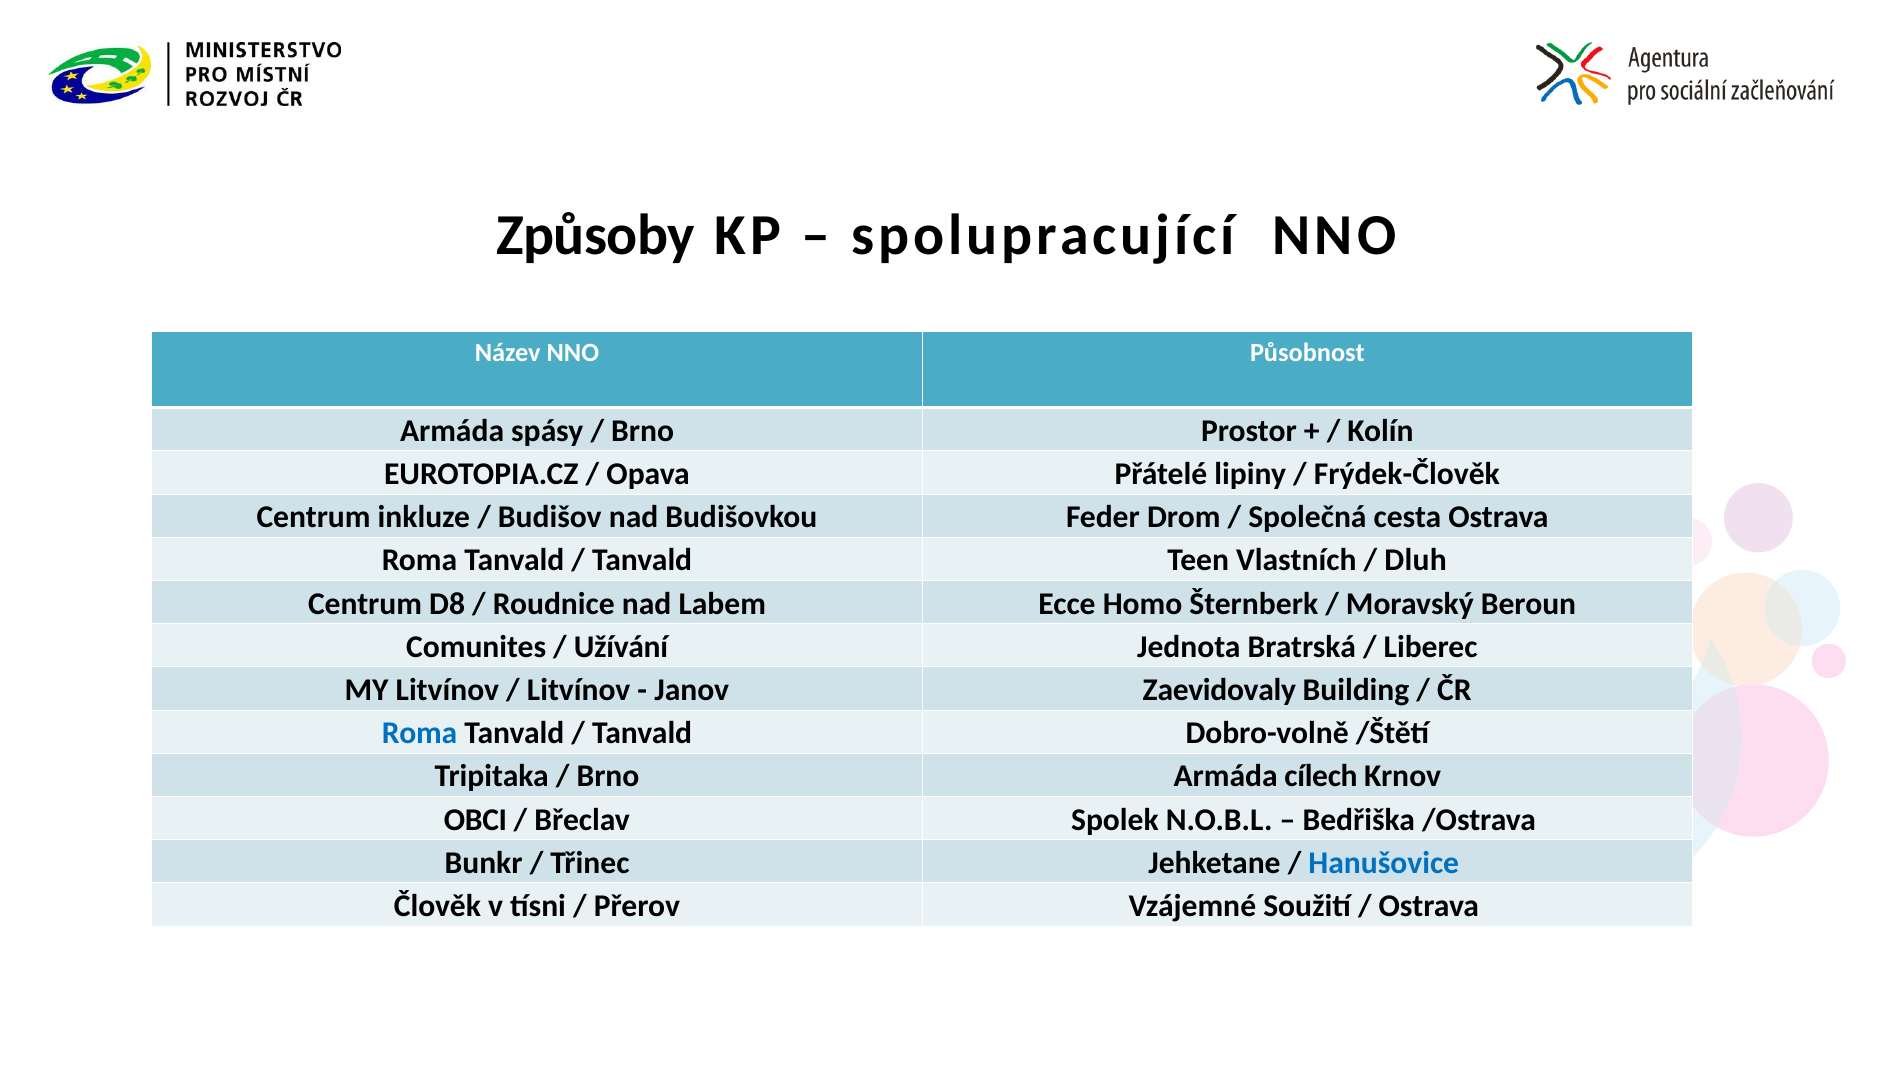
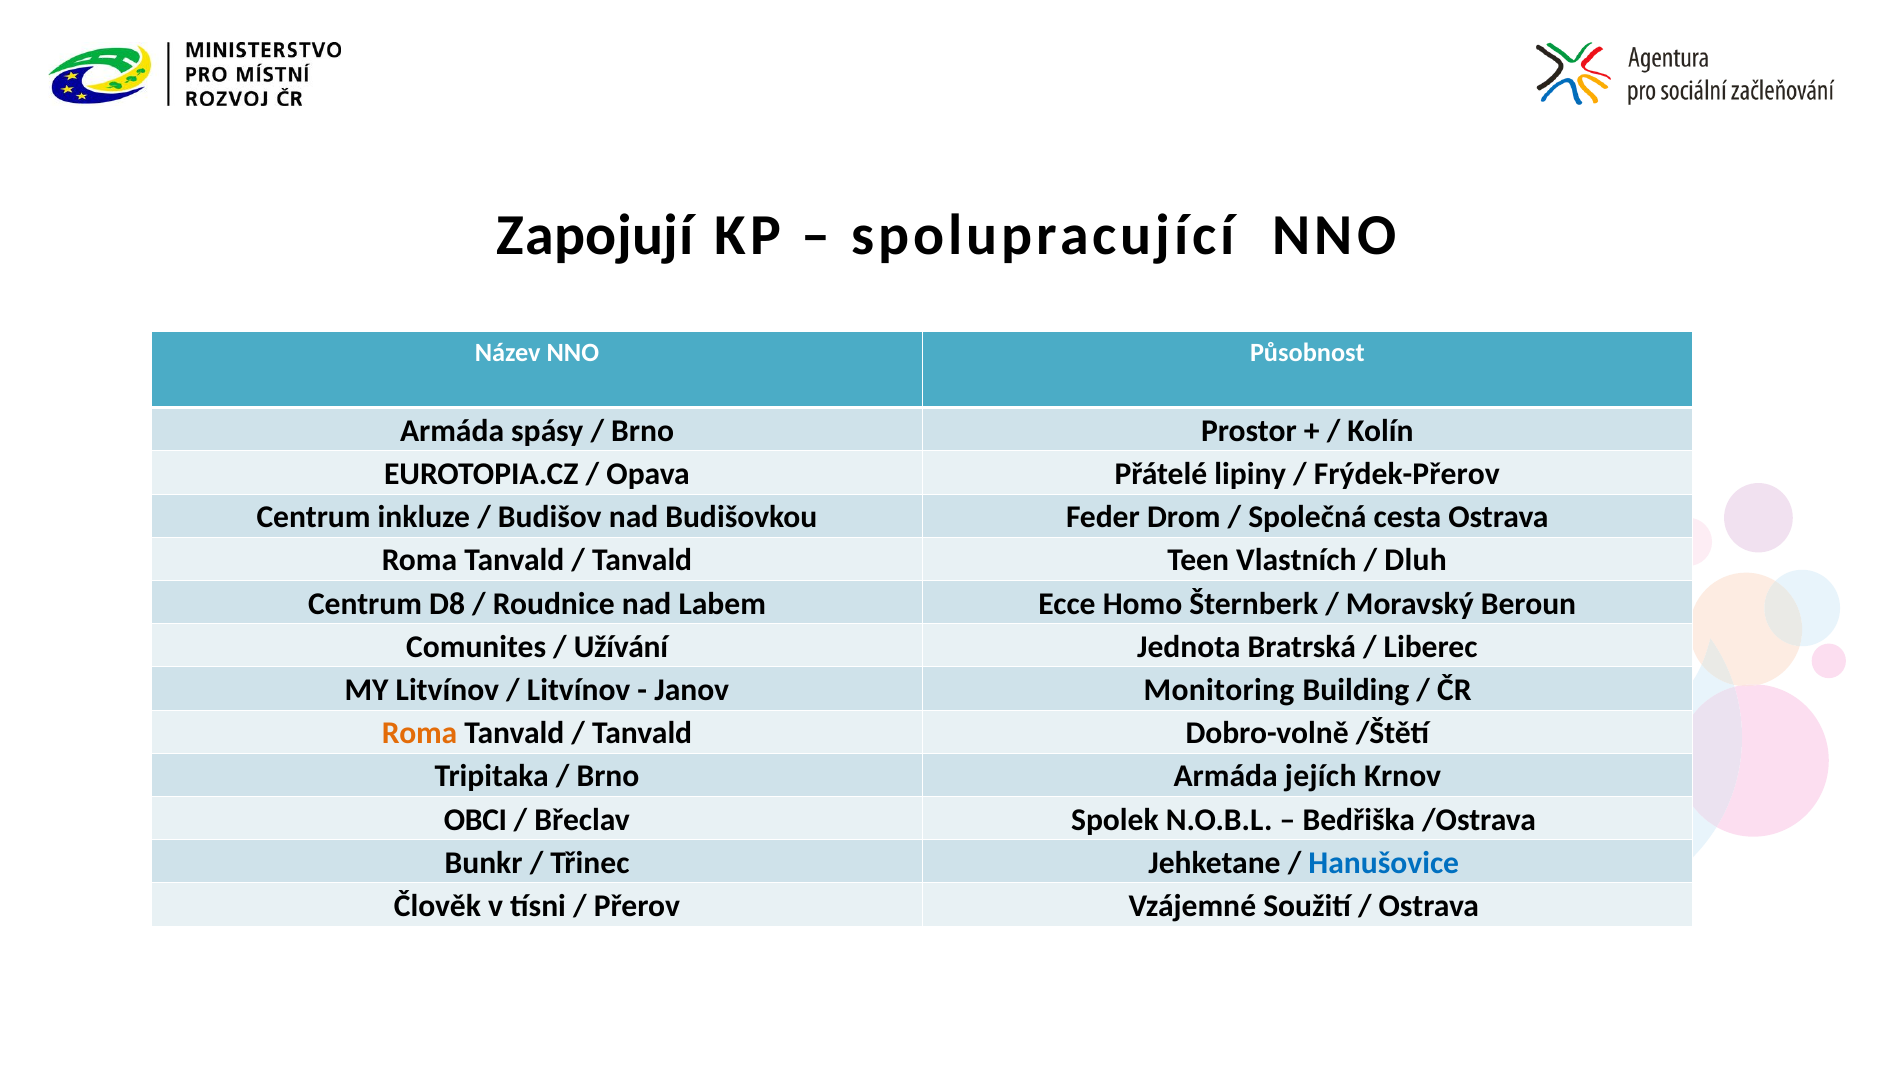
Způsoby: Způsoby -> Zapojují (595, 235)
Frýdek-Člověk: Frýdek-Člověk -> Frýdek-Přerov (1407, 474)
Zaevidovaly: Zaevidovaly -> Monitoring (1219, 690)
Roma colour: blue -> orange (420, 733)
cílech: cílech -> jejích (1321, 777)
